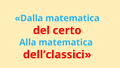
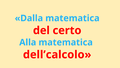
dell’classici: dell’classici -> dell’calcolo (57, 54)
